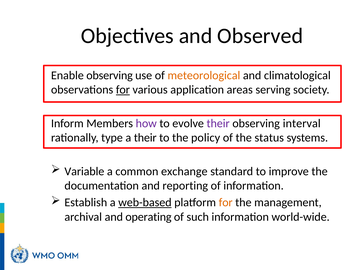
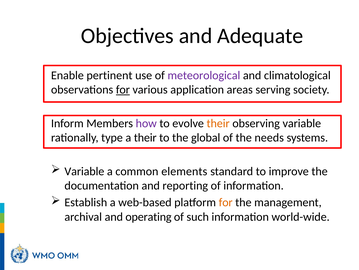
Observed: Observed -> Adequate (260, 36)
Enable observing: observing -> pertinent (109, 75)
meteorological colour: orange -> purple (204, 75)
their colour: purple -> orange (218, 123)
observing interval: interval -> variable (302, 123)
policy: policy -> global (206, 137)
status: status -> needs (269, 137)
exchange: exchange -> elements (184, 171)
web-based underline: present -> none (145, 202)
